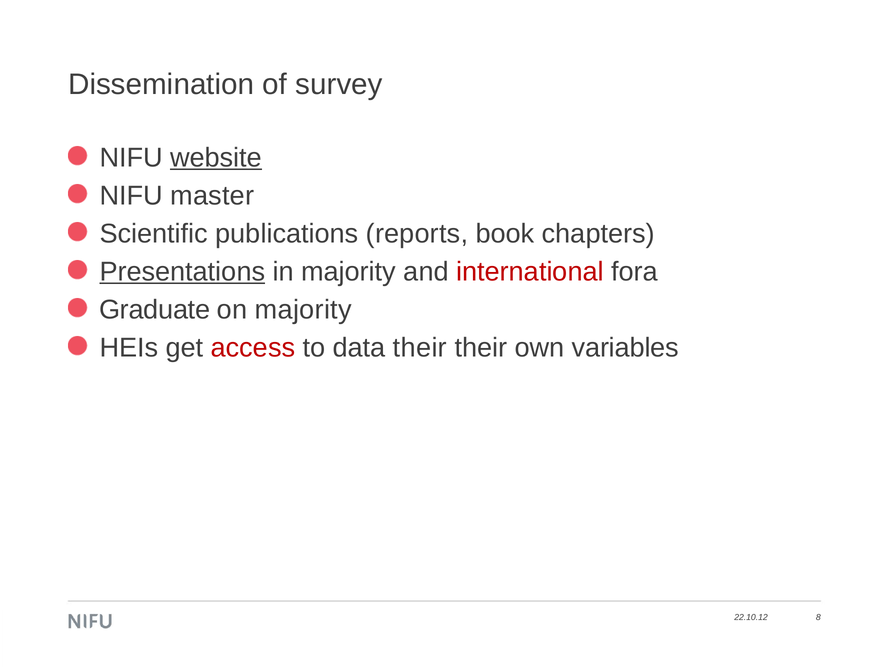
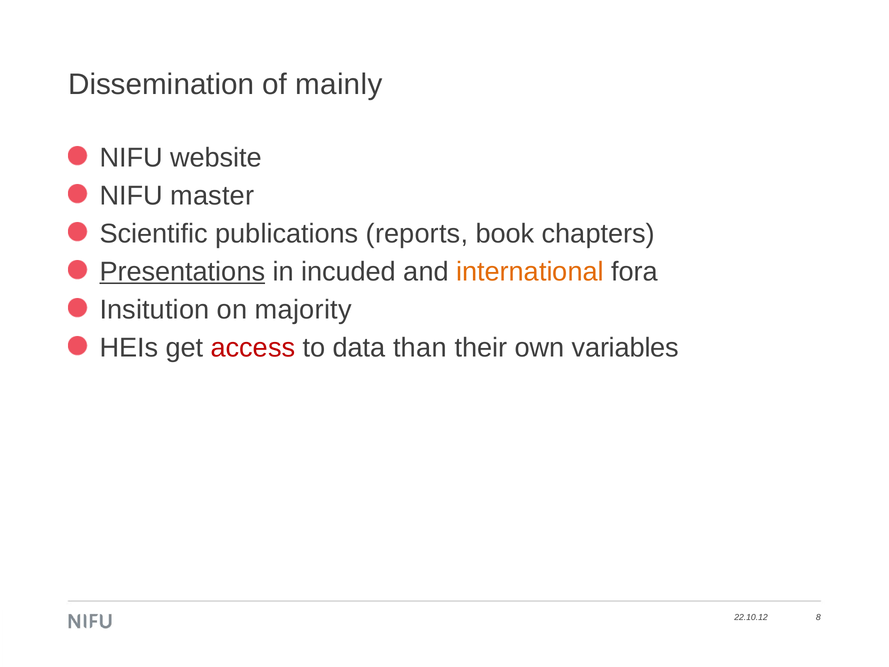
survey: survey -> mainly (339, 85)
website underline: present -> none (216, 158)
in majority: majority -> incuded (349, 272)
international colour: red -> orange (530, 272)
Graduate: Graduate -> Insitution (154, 310)
data their: their -> than (420, 348)
